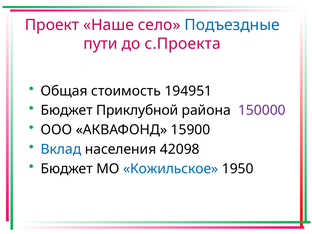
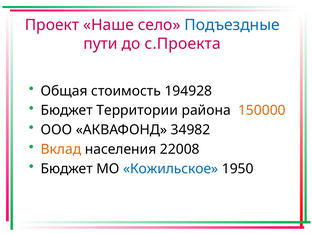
194951: 194951 -> 194928 (188, 91)
Приклубной: Приклубной -> Территории (137, 110)
150000 colour: purple -> orange (262, 110)
15900: 15900 -> 34982 (191, 130)
Вклад colour: blue -> orange (61, 149)
42098: 42098 -> 22008 (180, 149)
